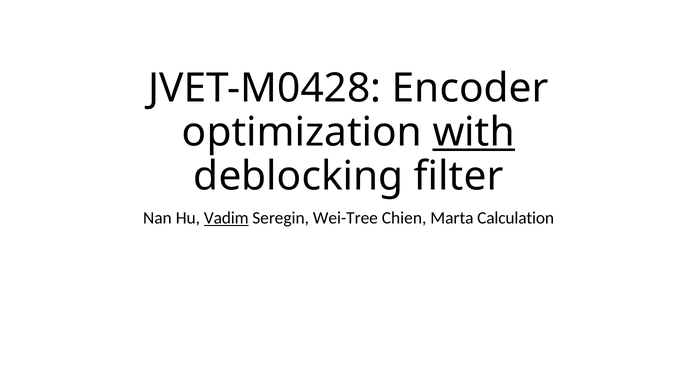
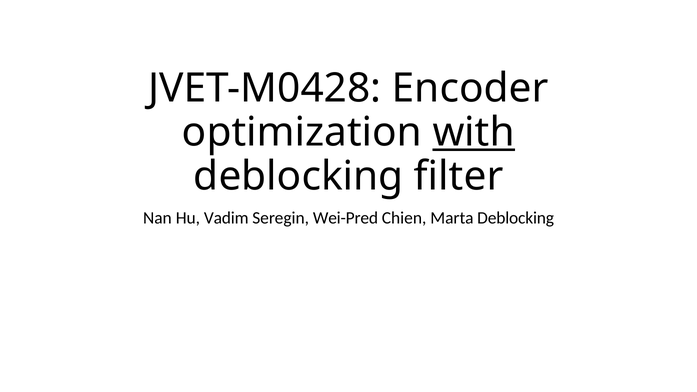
Vadim underline: present -> none (226, 218)
Wei-Tree: Wei-Tree -> Wei-Pred (346, 218)
Marta Calculation: Calculation -> Deblocking (516, 218)
